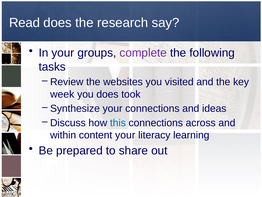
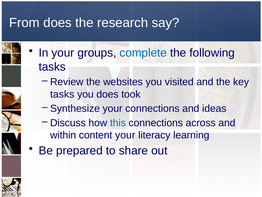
Read: Read -> From (24, 23)
complete colour: purple -> blue (143, 53)
week: week -> tasks (62, 94)
